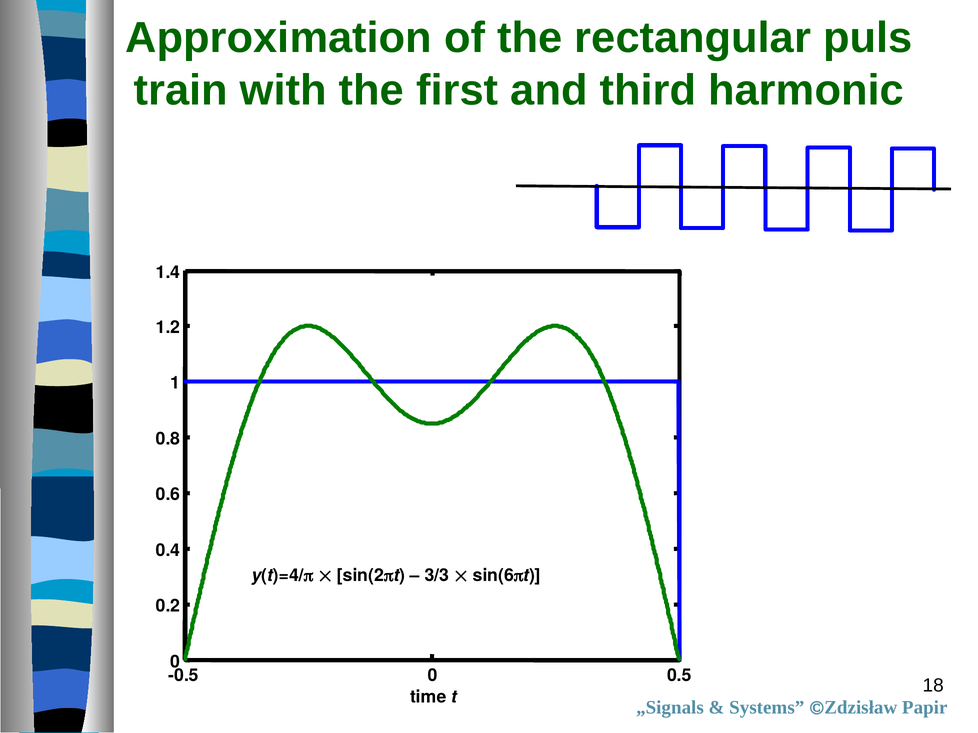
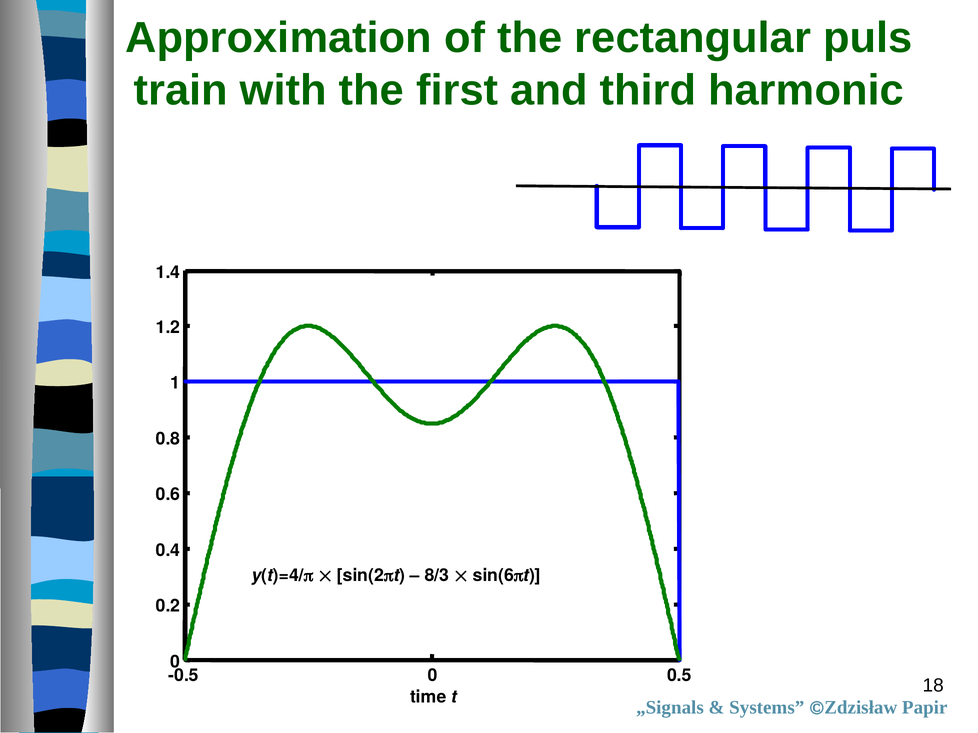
3/3: 3/3 -> 8/3 (437, 576)
